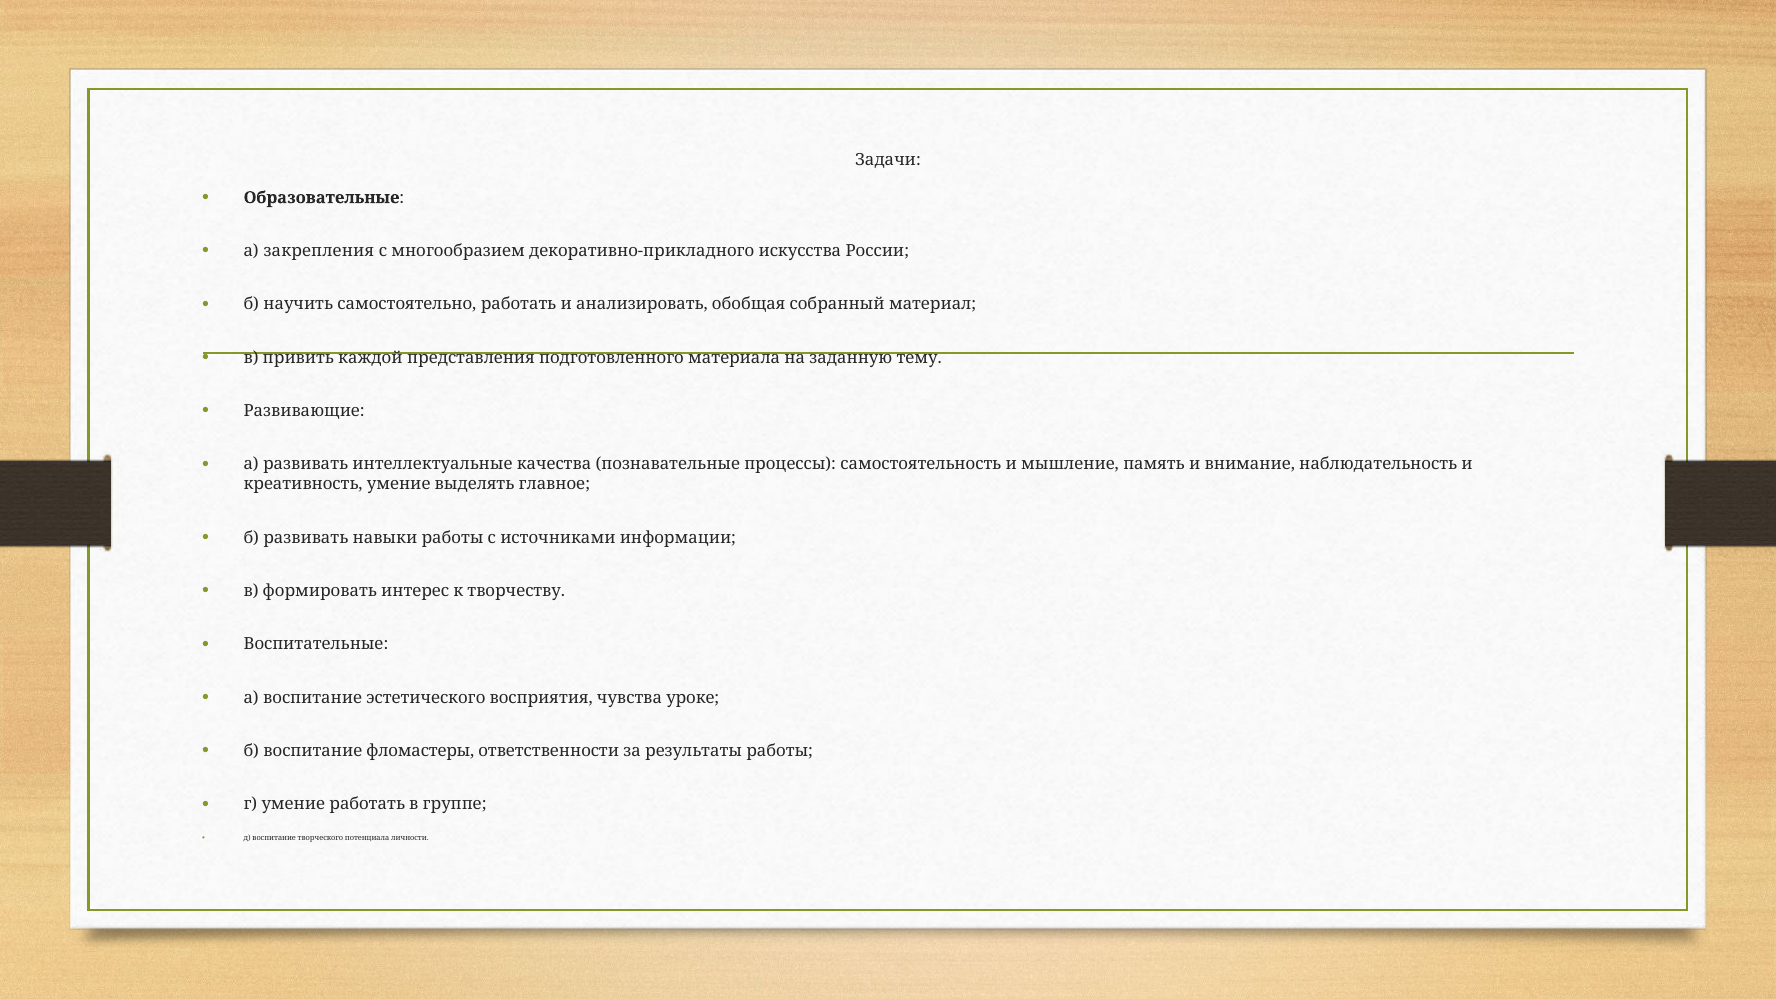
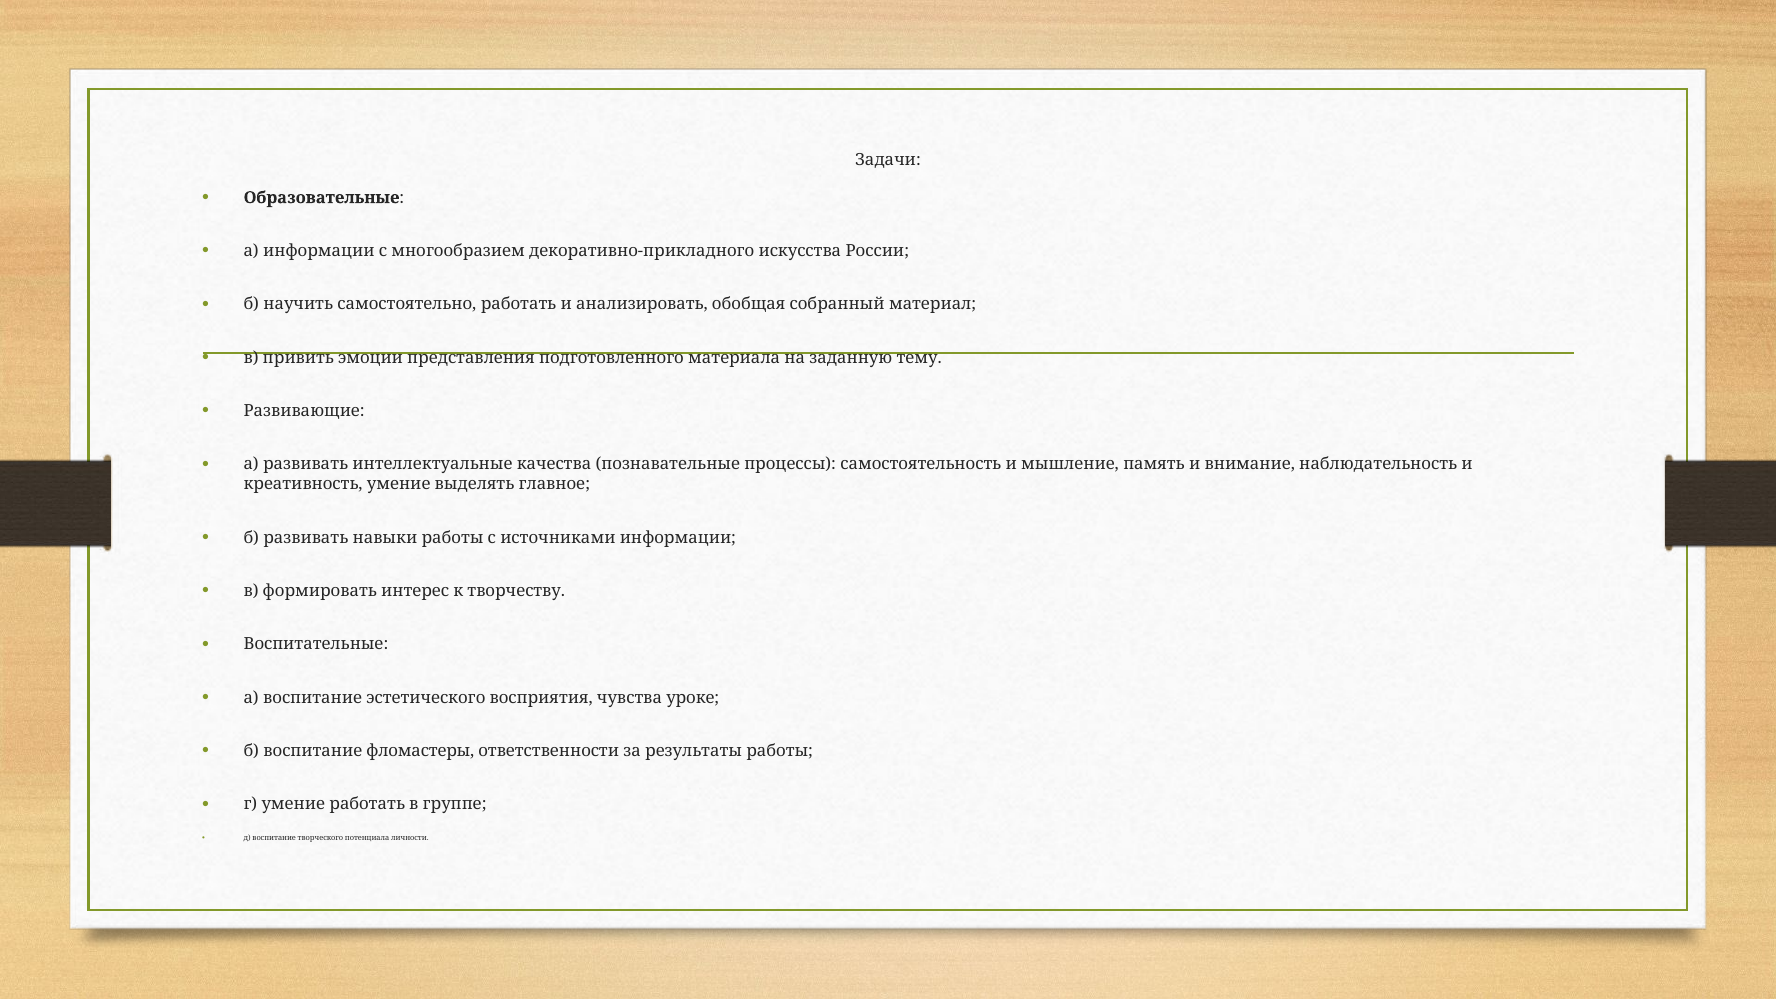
а закрепления: закрепления -> информации (319, 251)
каждой: каждой -> эмоции (371, 358)
